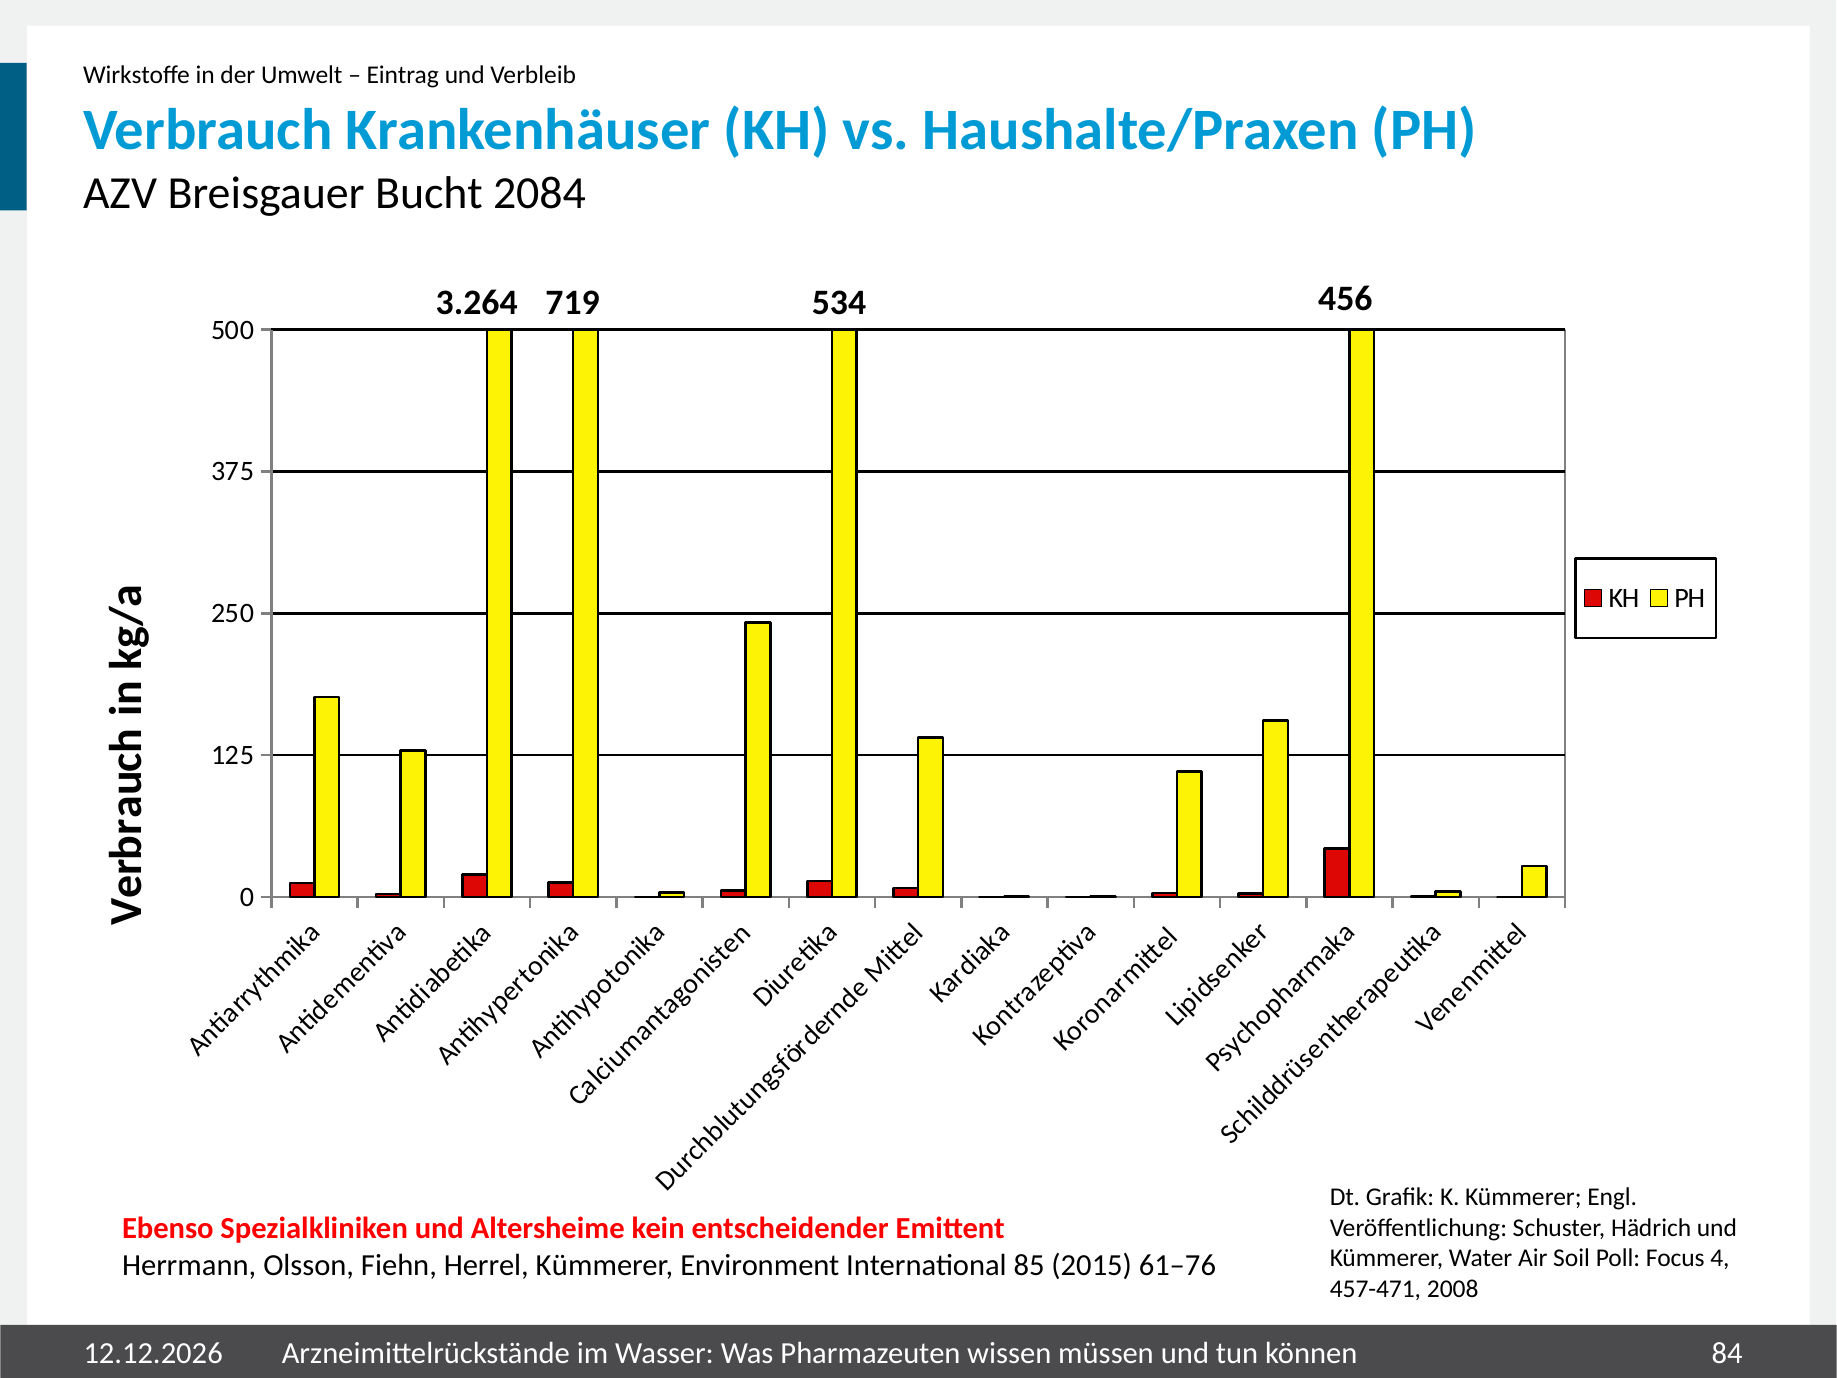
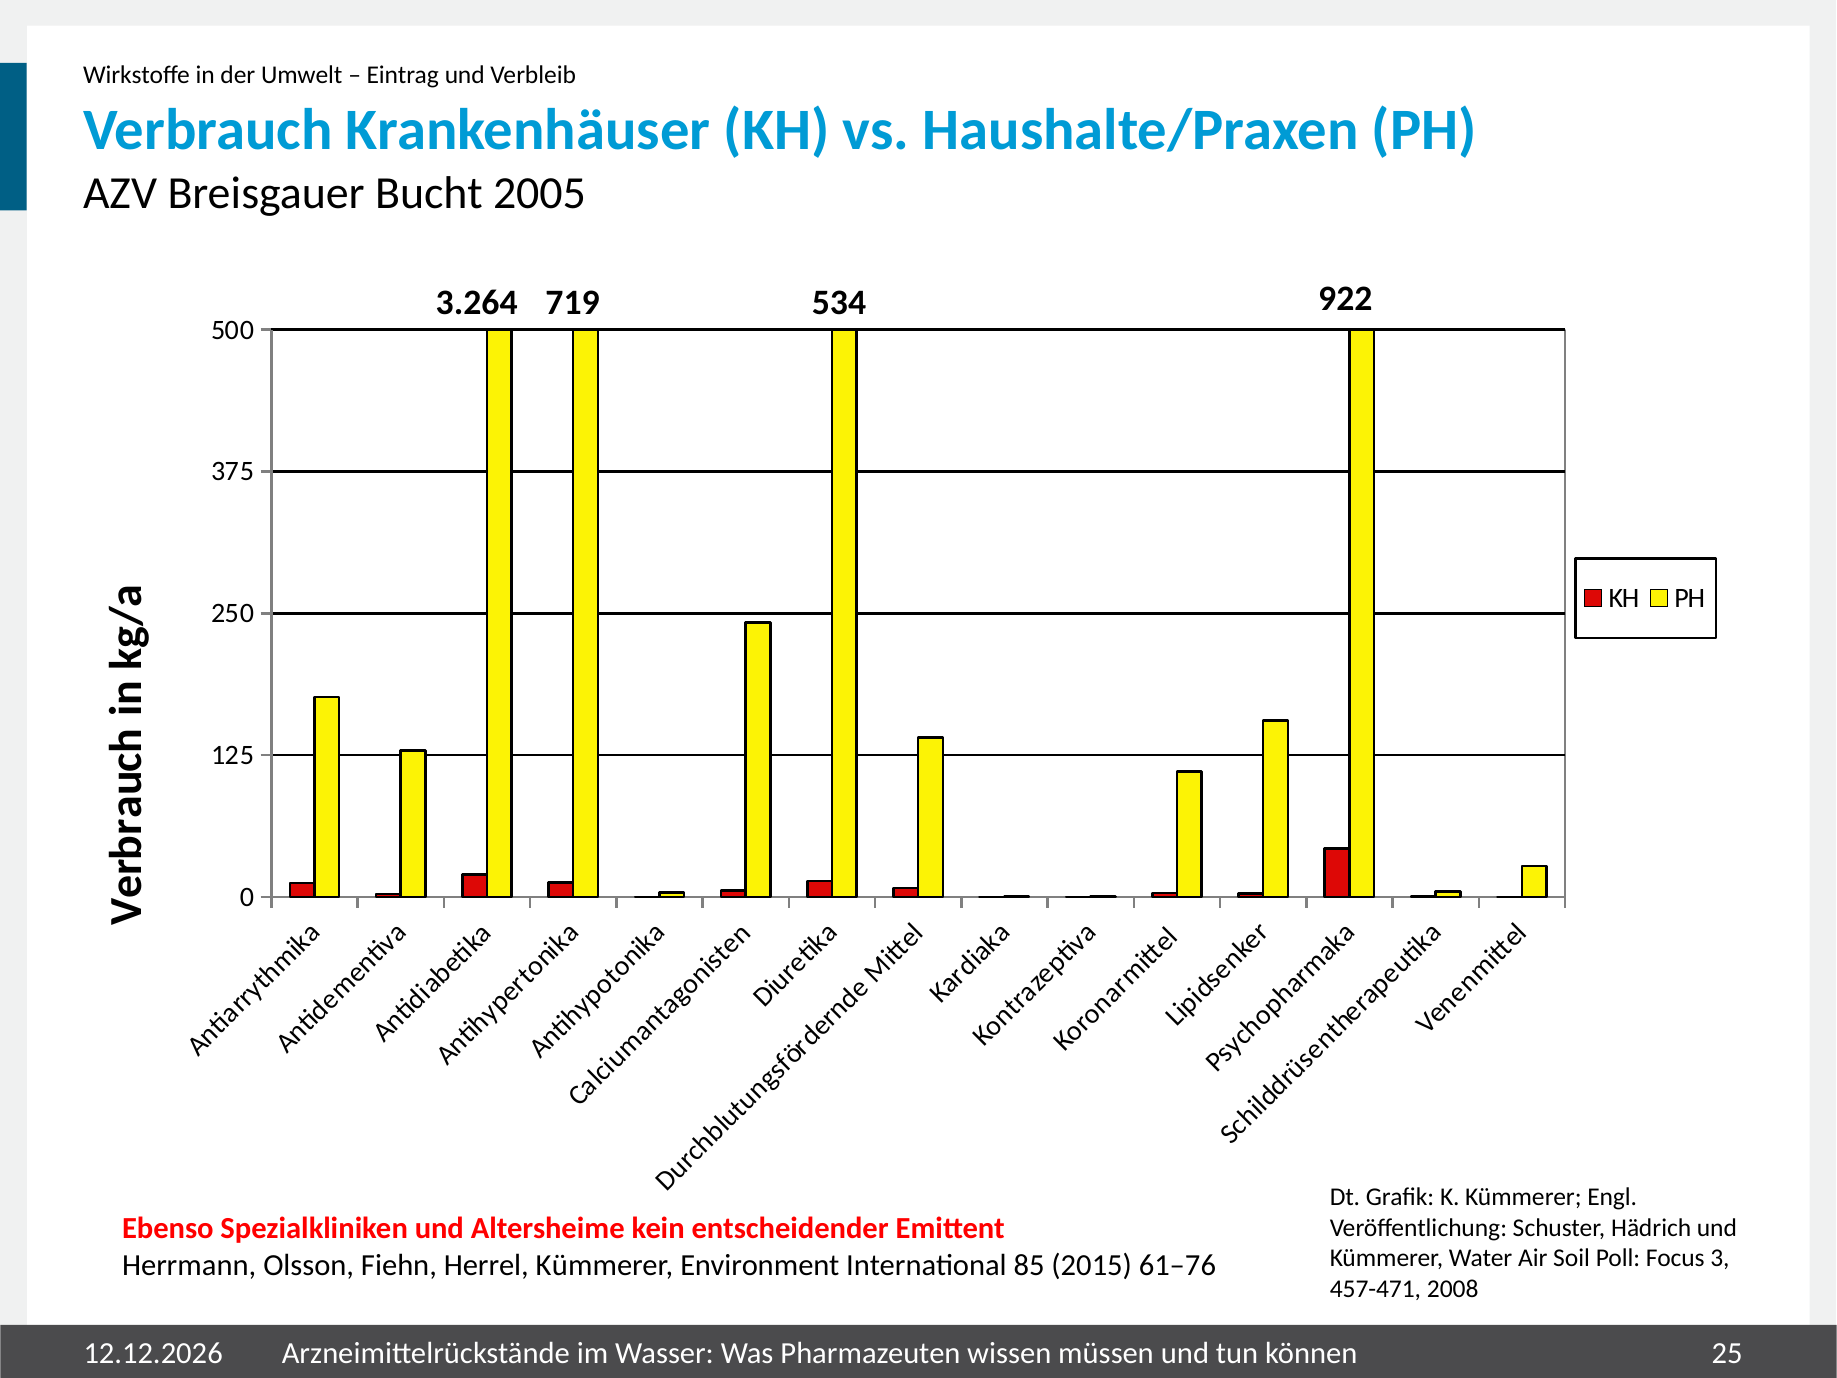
2084: 2084 -> 2005 (539, 193)
456: 456 -> 922 (1345, 299)
4: 4 -> 3 (1720, 1258)
84: 84 -> 25 (1727, 1353)
